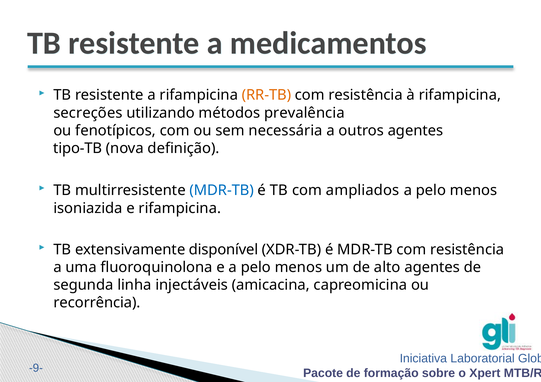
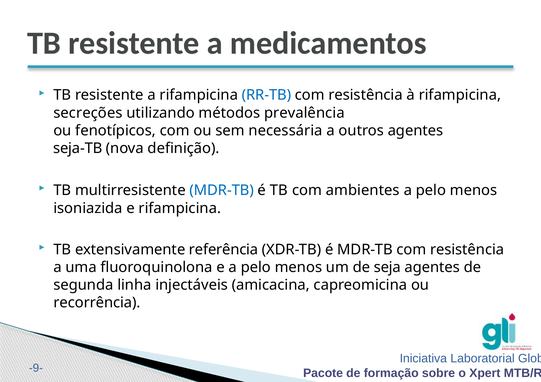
RR-TB colour: orange -> blue (266, 95)
tipo-TB: tipo-TB -> seja-TB (78, 148)
ampliados: ampliados -> ambientes (363, 190)
disponível: disponível -> referência (224, 249)
alto: alto -> seja (387, 267)
